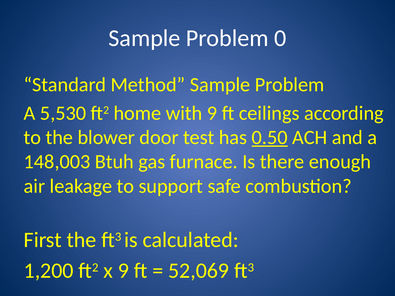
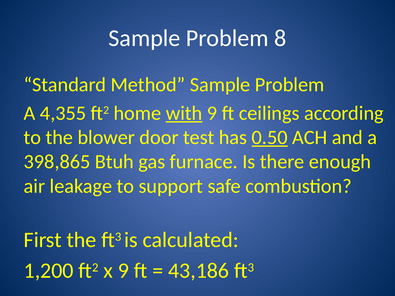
0: 0 -> 8 (280, 38)
5,530: 5,530 -> 4,355 (63, 113)
with underline: none -> present (184, 113)
148,003: 148,003 -> 398,865 (57, 162)
52,069: 52,069 -> 43,186 (199, 271)
